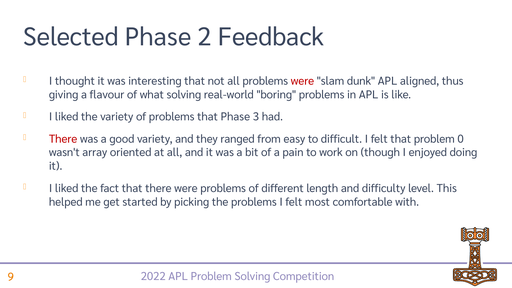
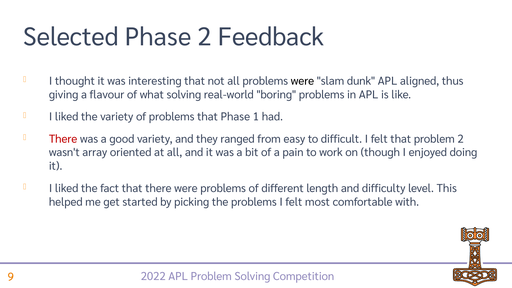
were colour: red -> black (302, 81)
3: 3 -> 1 (256, 117)
problem 0: 0 -> 2 (461, 139)
